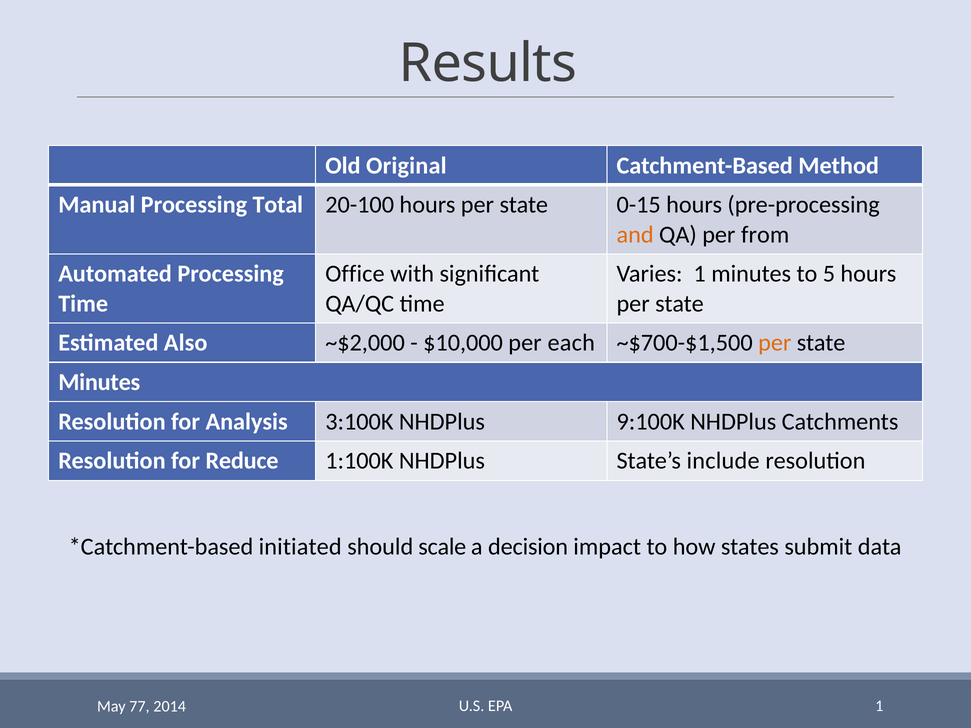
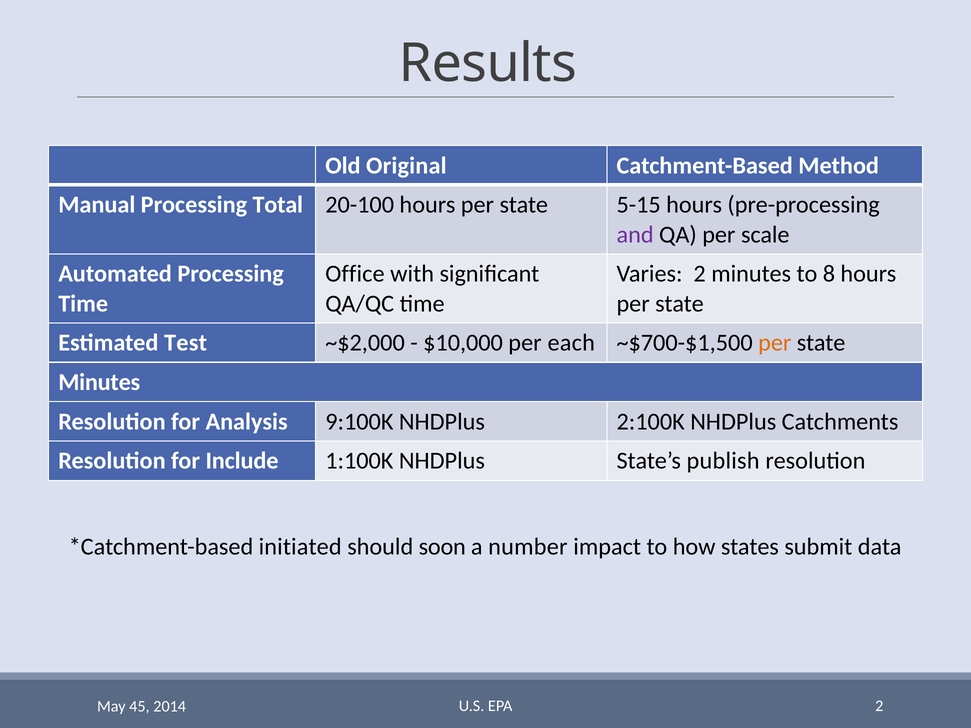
0-15: 0-15 -> 5-15 (639, 205)
and colour: orange -> purple (635, 235)
from: from -> scale (765, 235)
Varies 1: 1 -> 2 (700, 274)
5: 5 -> 8 (829, 274)
Also: Also -> Test (186, 343)
3:100K: 3:100K -> 9:100K (359, 422)
9:100K: 9:100K -> 2:100K (651, 422)
Reduce: Reduce -> Include (242, 461)
include: include -> publish (723, 461)
scale: scale -> soon (442, 547)
decision: decision -> number (528, 547)
EPA 1: 1 -> 2 (879, 706)
77: 77 -> 45 (139, 706)
